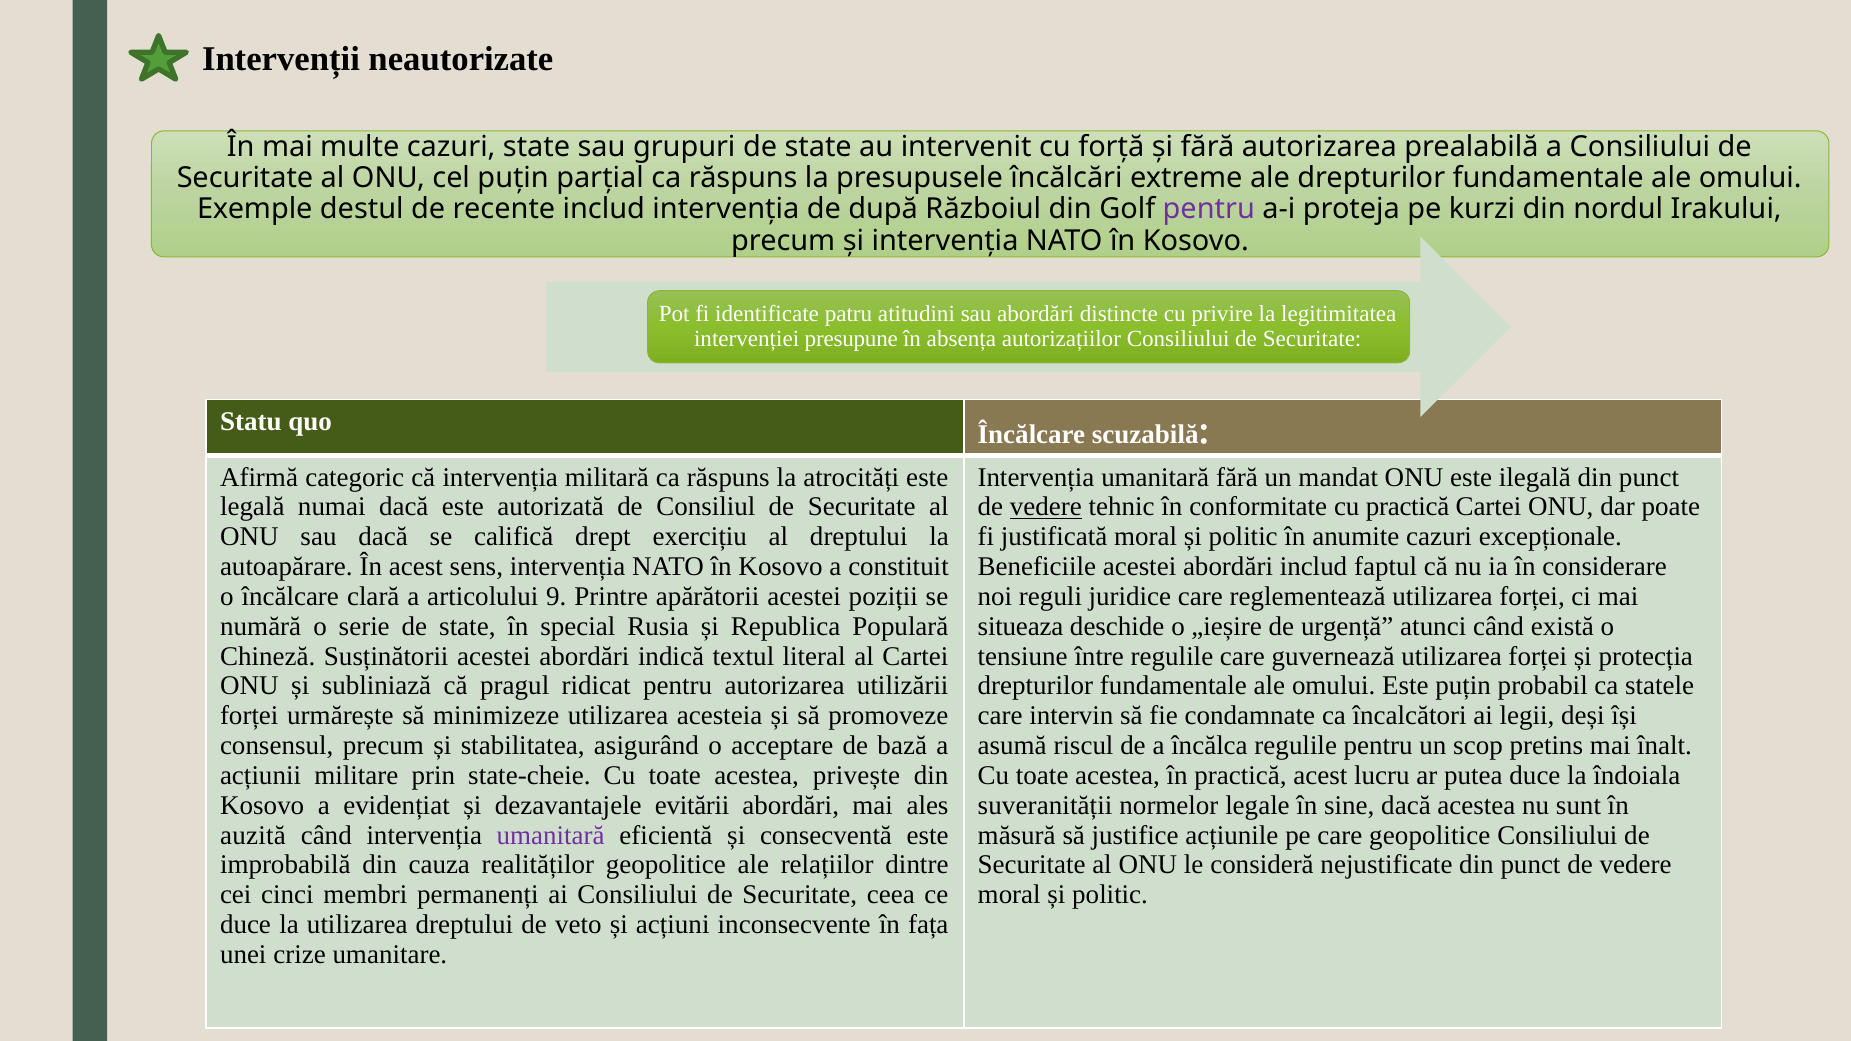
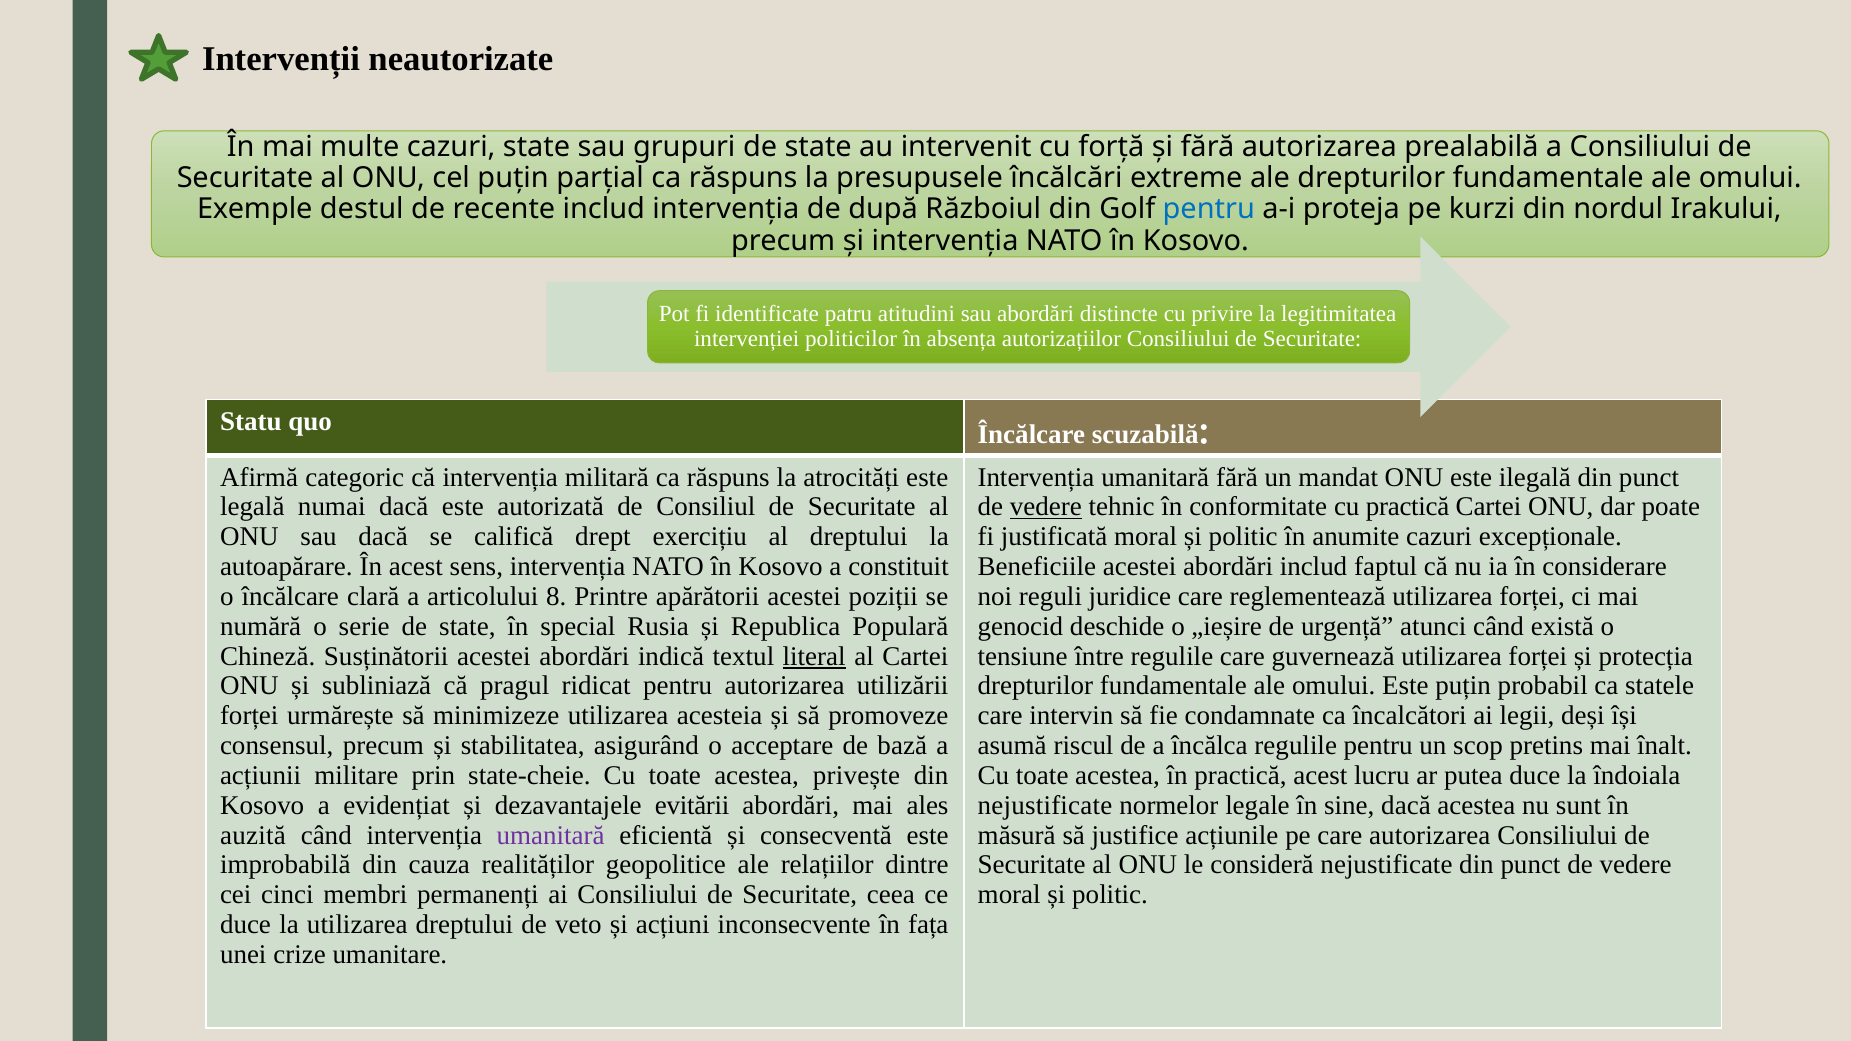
pentru colour: purple -> blue (1209, 209)
presupune: presupune -> politicilor (851, 339)
9: 9 -> 8 (556, 597)
situeaza: situeaza -> genocid (1020, 626)
literal underline: none -> present (814, 656)
suveranității: suveranității -> nejustificate (1045, 806)
care geopolitice: geopolitice -> autorizarea (1430, 835)
